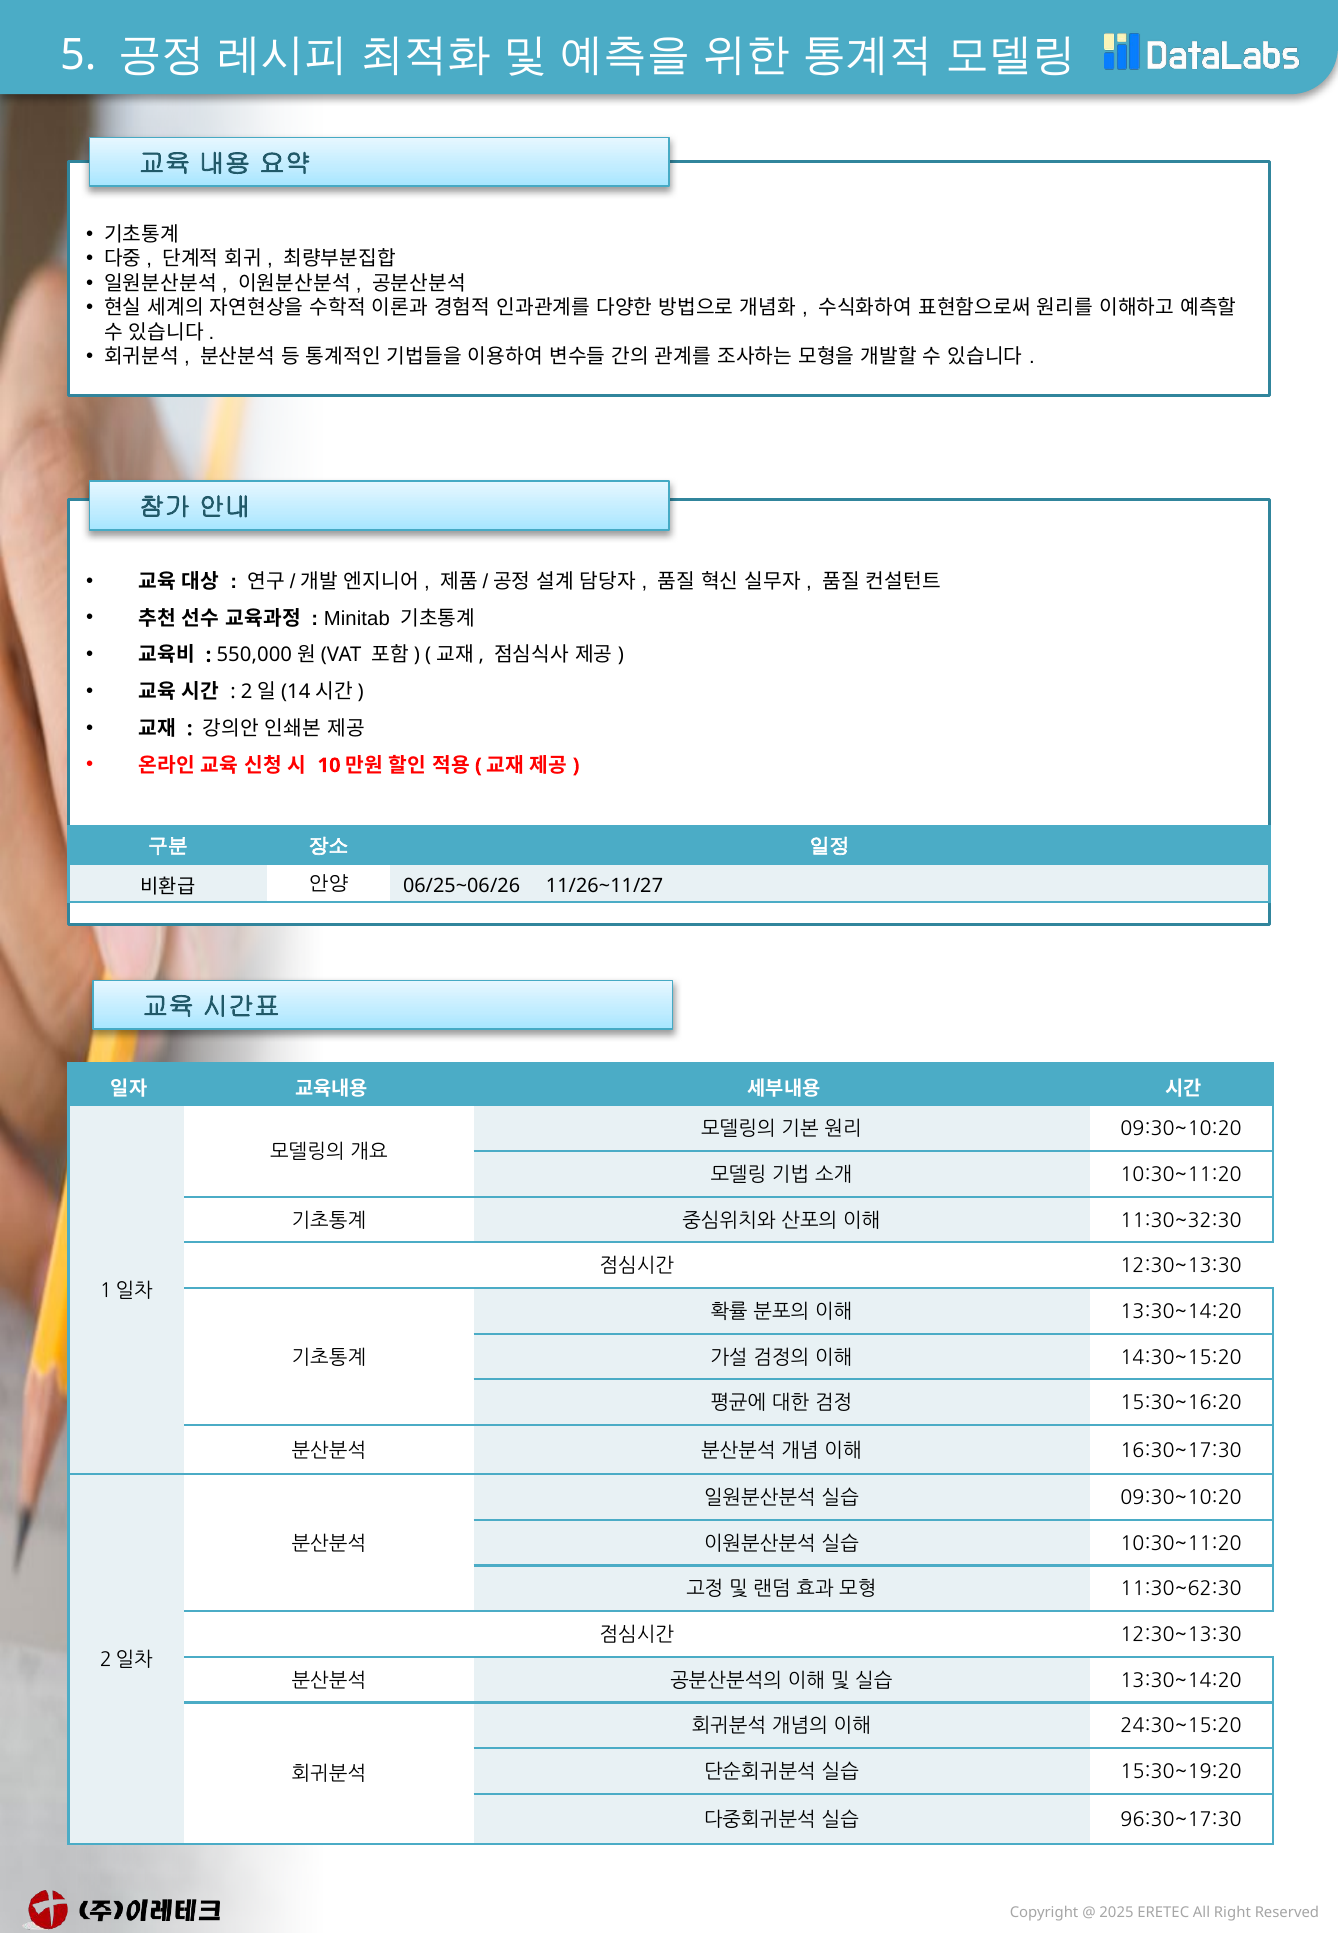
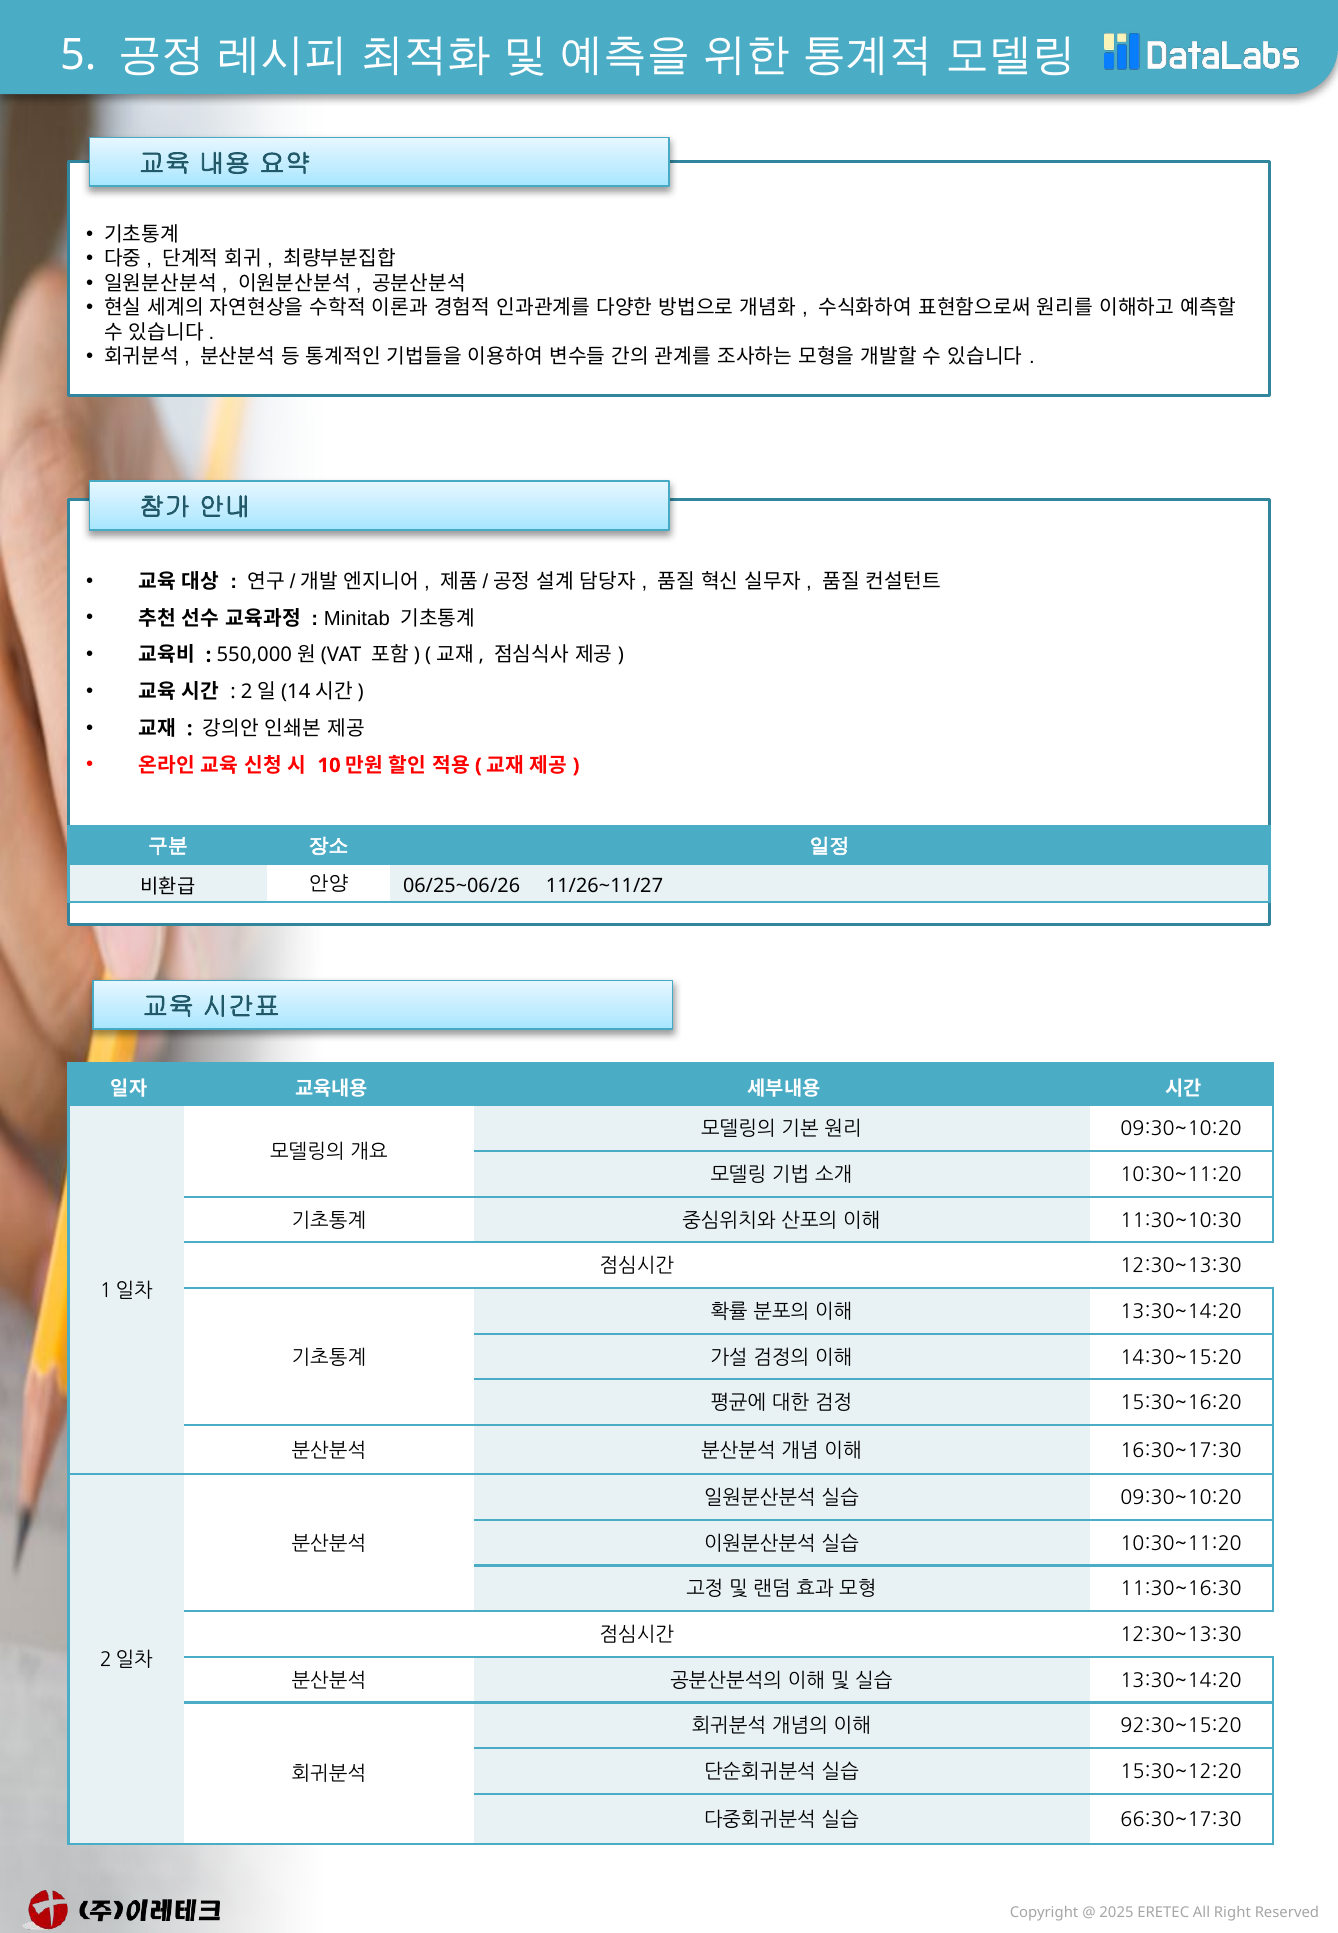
11:30~32:30: 11:30~32:30 -> 11:30~10:30 (1181, 1220)
11:30~62:30: 11:30~62:30 -> 11:30~16:30 (1181, 1589)
24:30~15:20: 24:30~15:20 -> 92:30~15:20 (1181, 1726)
15:30~19:20: 15:30~19:20 -> 15:30~12:20 (1181, 1772)
96:30~17:30: 96:30~17:30 -> 66:30~17:30 (1181, 1820)
